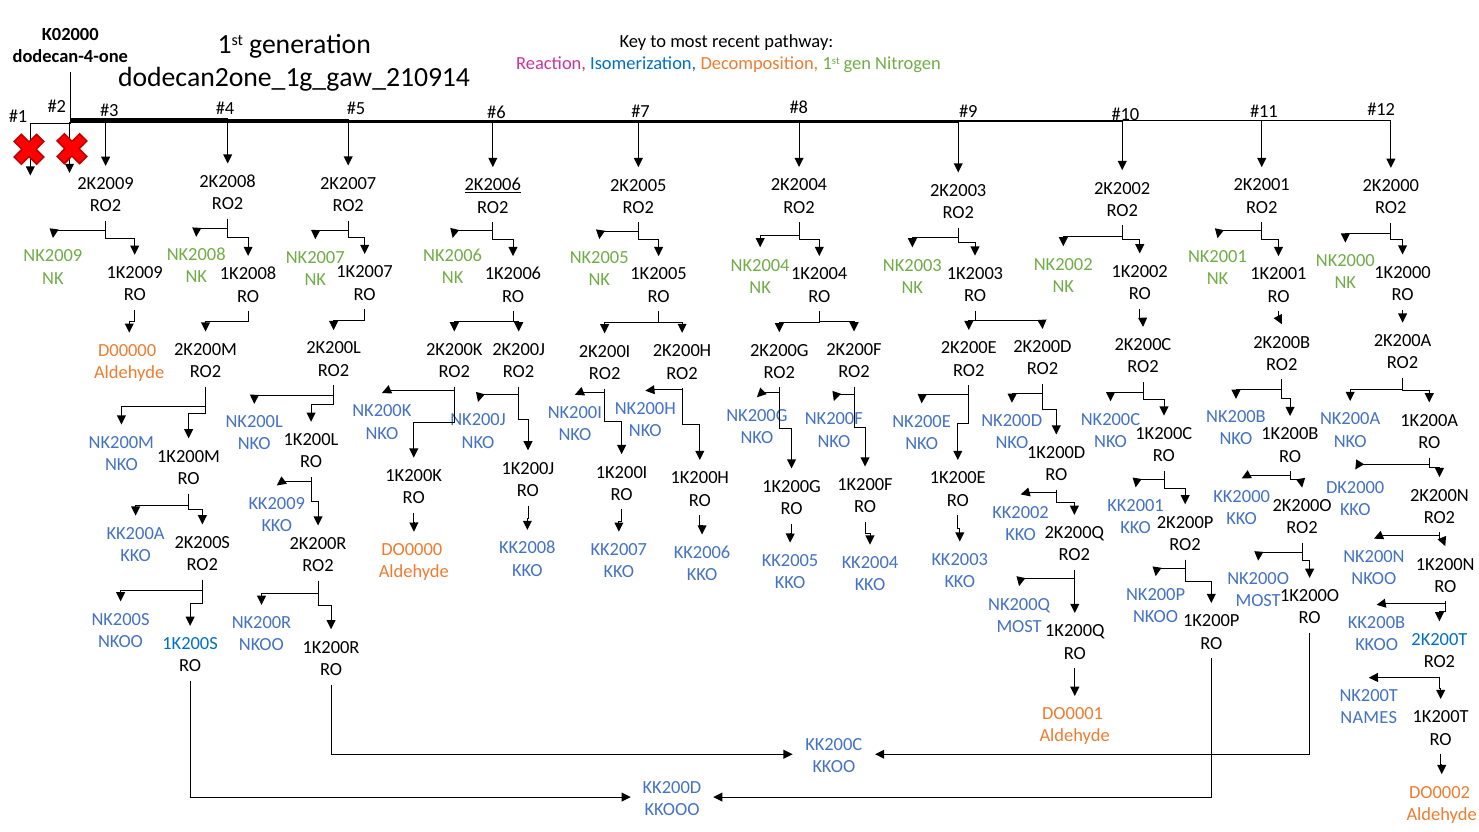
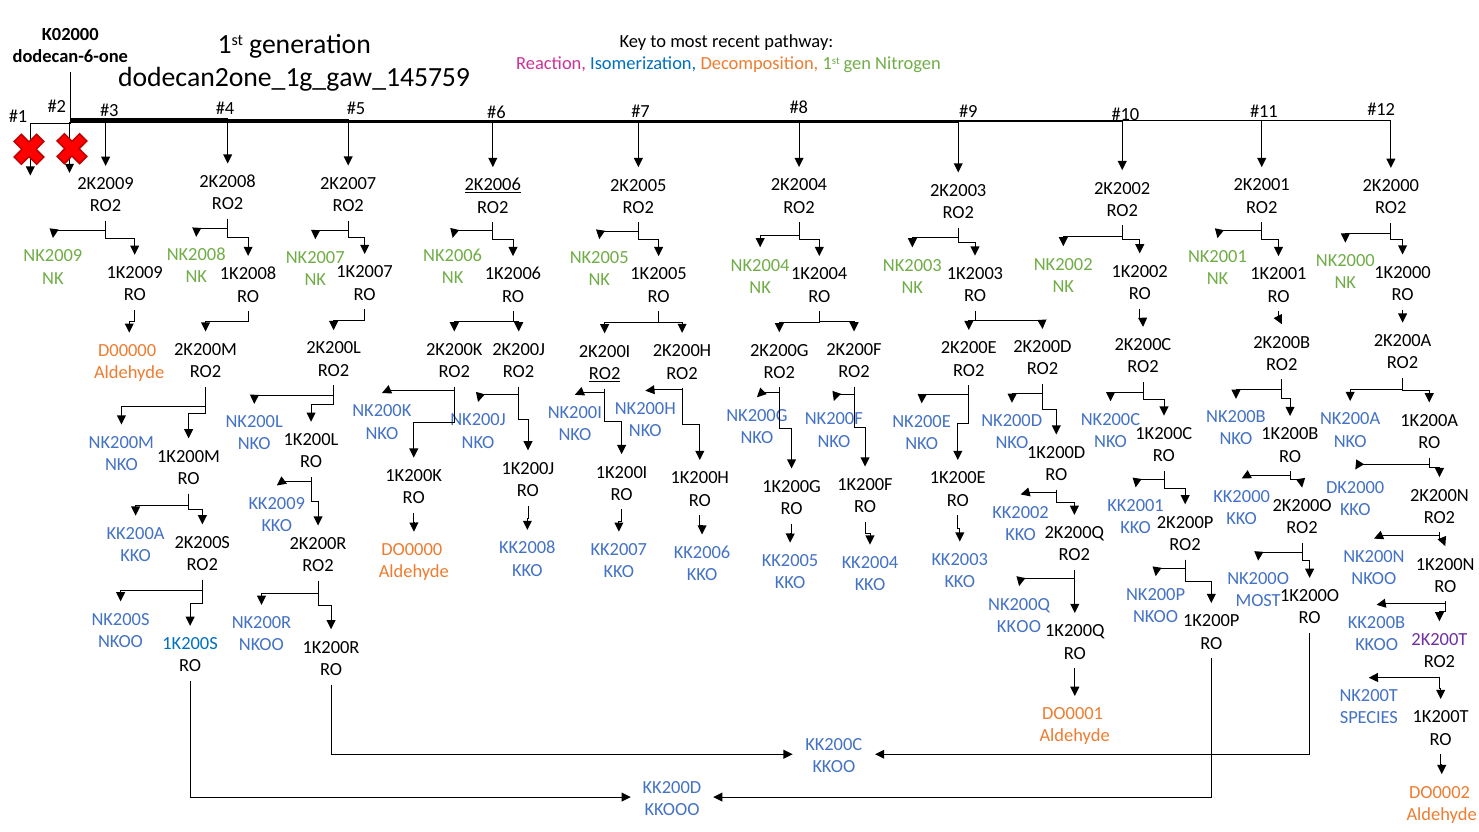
dodecan-4-one: dodecan-4-one -> dodecan-6-one (70, 57)
dodecan2one_1g_gaw_210914: dodecan2one_1g_gaw_210914 -> dodecan2one_1g_gaw_145759 (294, 78)
RO2 underline: none -> present (605, 373)
MOST: MOST -> KKOO (1019, 626)
2K200T colour: blue -> purple (1439, 639)
NAMES: NAMES -> SPECIES (1369, 718)
